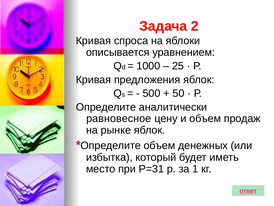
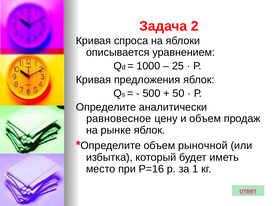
денежных: денежных -> рыночной (203, 145)
Р=31: Р=31 -> Р=16 (151, 168)
